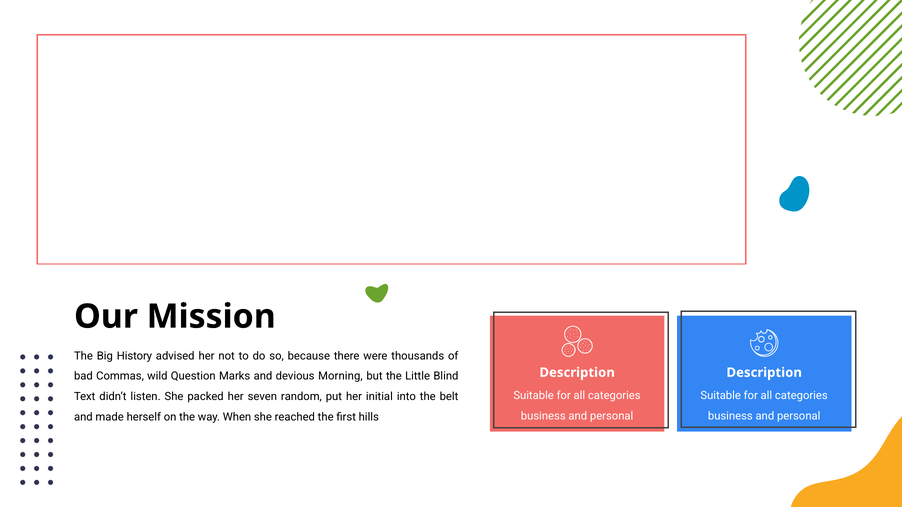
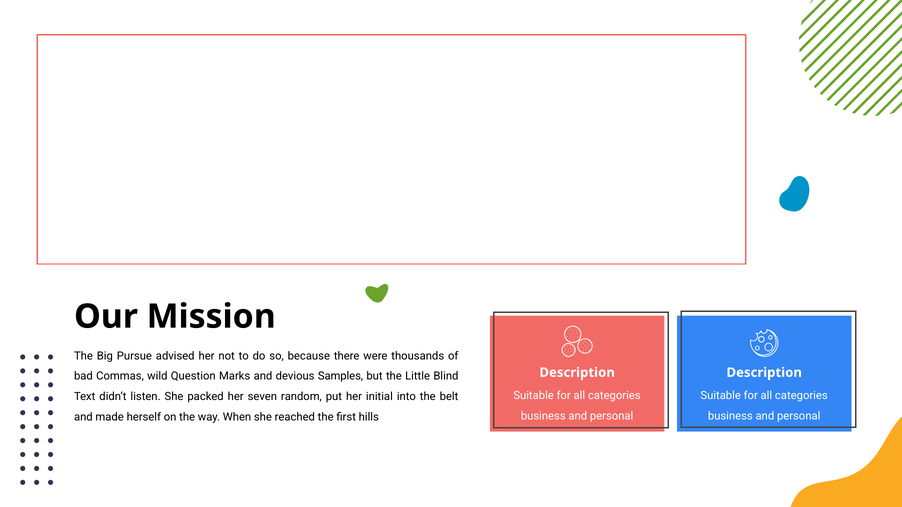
History: History -> Pursue (134, 356)
Morning: Morning -> Samples (341, 376)
